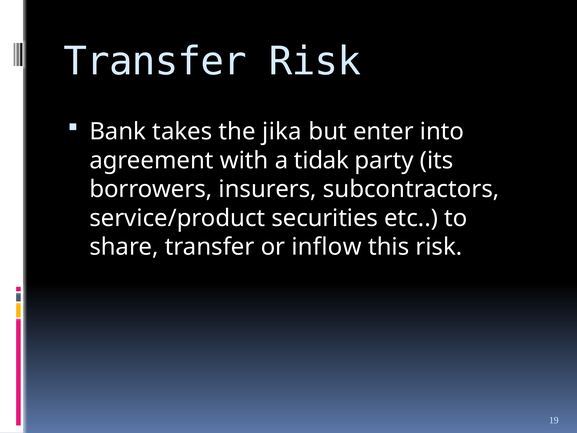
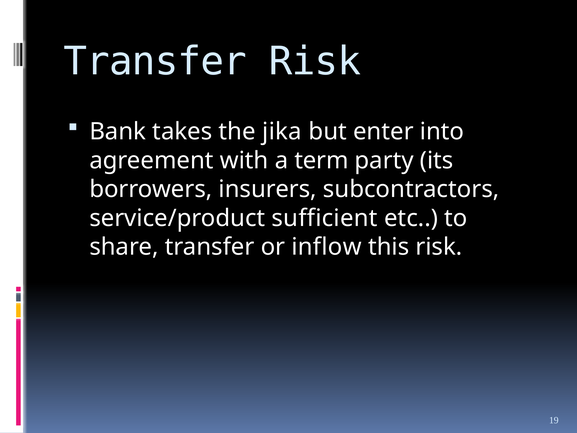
tidak: tidak -> term (321, 160)
securities: securities -> sufficient (325, 218)
